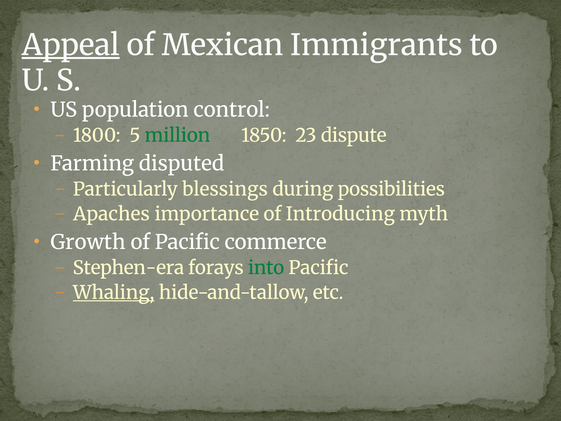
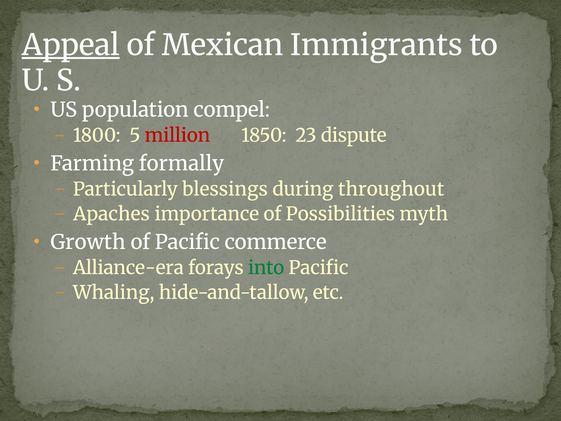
control: control -> compel (232, 110)
million colour: green -> red (177, 135)
disputed: disputed -> formally (181, 164)
possibilities: possibilities -> throughout (391, 189)
Introducing: Introducing -> Possibilities (340, 214)
Stephen-era: Stephen-era -> Alliance-era (128, 268)
Whaling underline: present -> none (114, 293)
